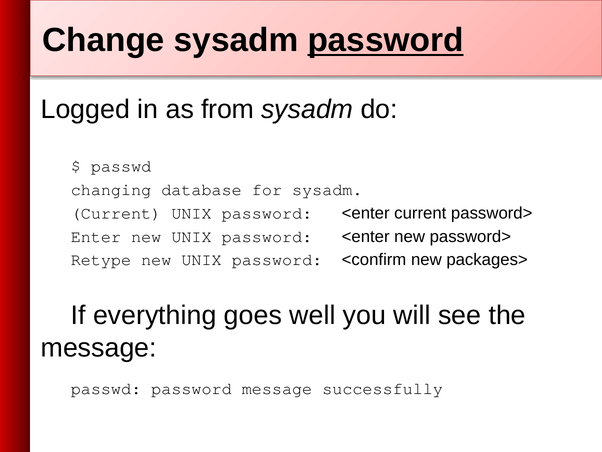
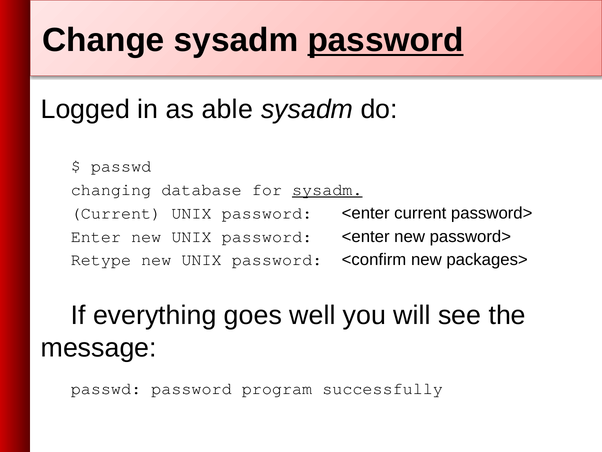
from: from -> able (227, 109)
sysadm underline: none -> present (327, 189)
password message: message -> program (277, 388)
